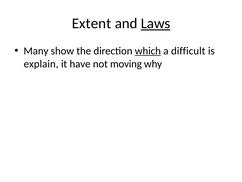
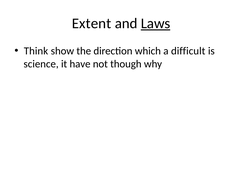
Many: Many -> Think (36, 51)
which underline: present -> none (148, 51)
explain: explain -> science (41, 64)
moving: moving -> though (126, 64)
